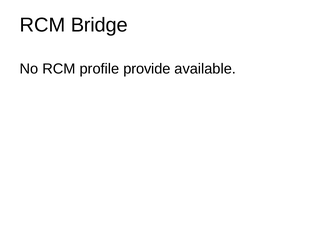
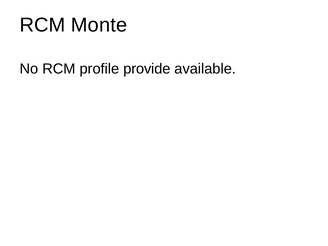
Bridge: Bridge -> Monte (99, 25)
